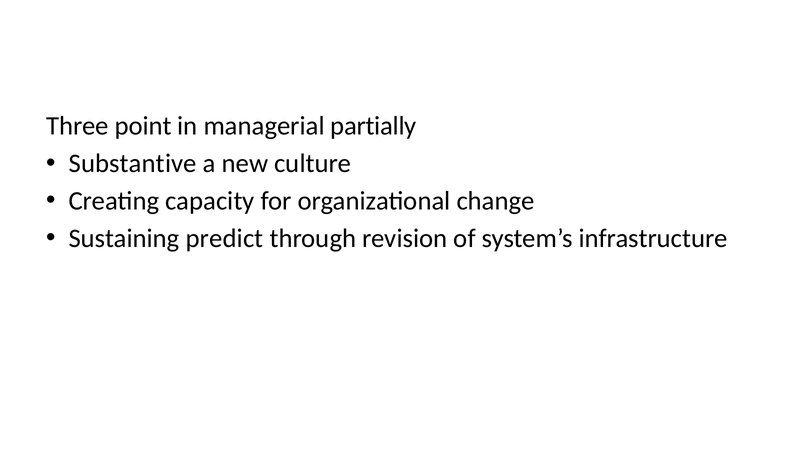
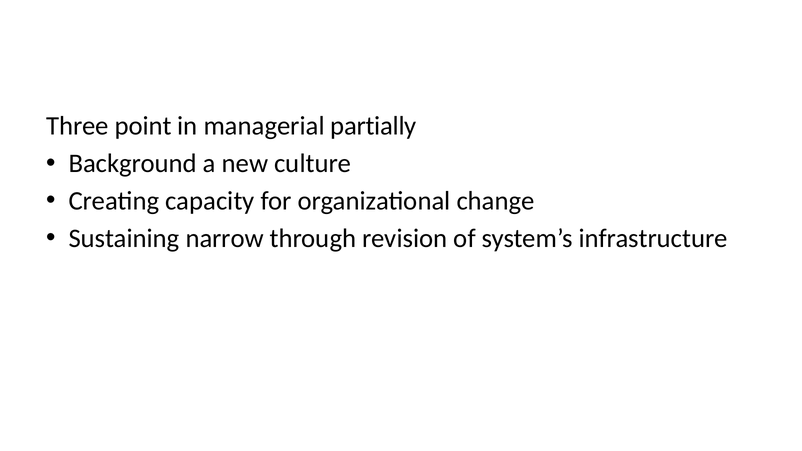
Substantive: Substantive -> Background (133, 164)
predict: predict -> narrow (225, 238)
